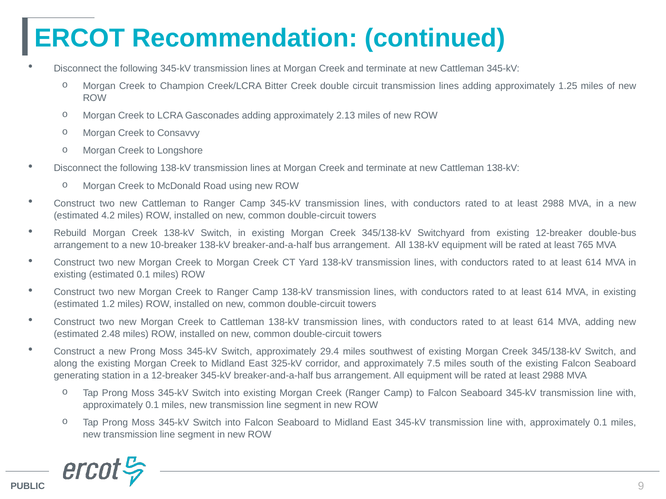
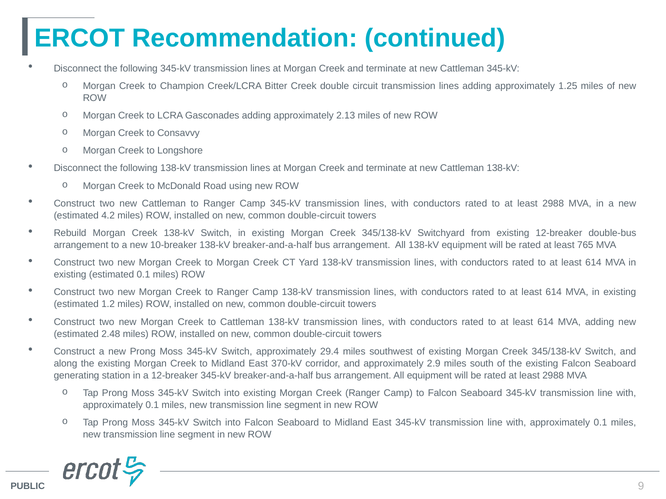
325-kV: 325-kV -> 370-kV (287, 364)
7.5: 7.5 -> 2.9 (434, 364)
